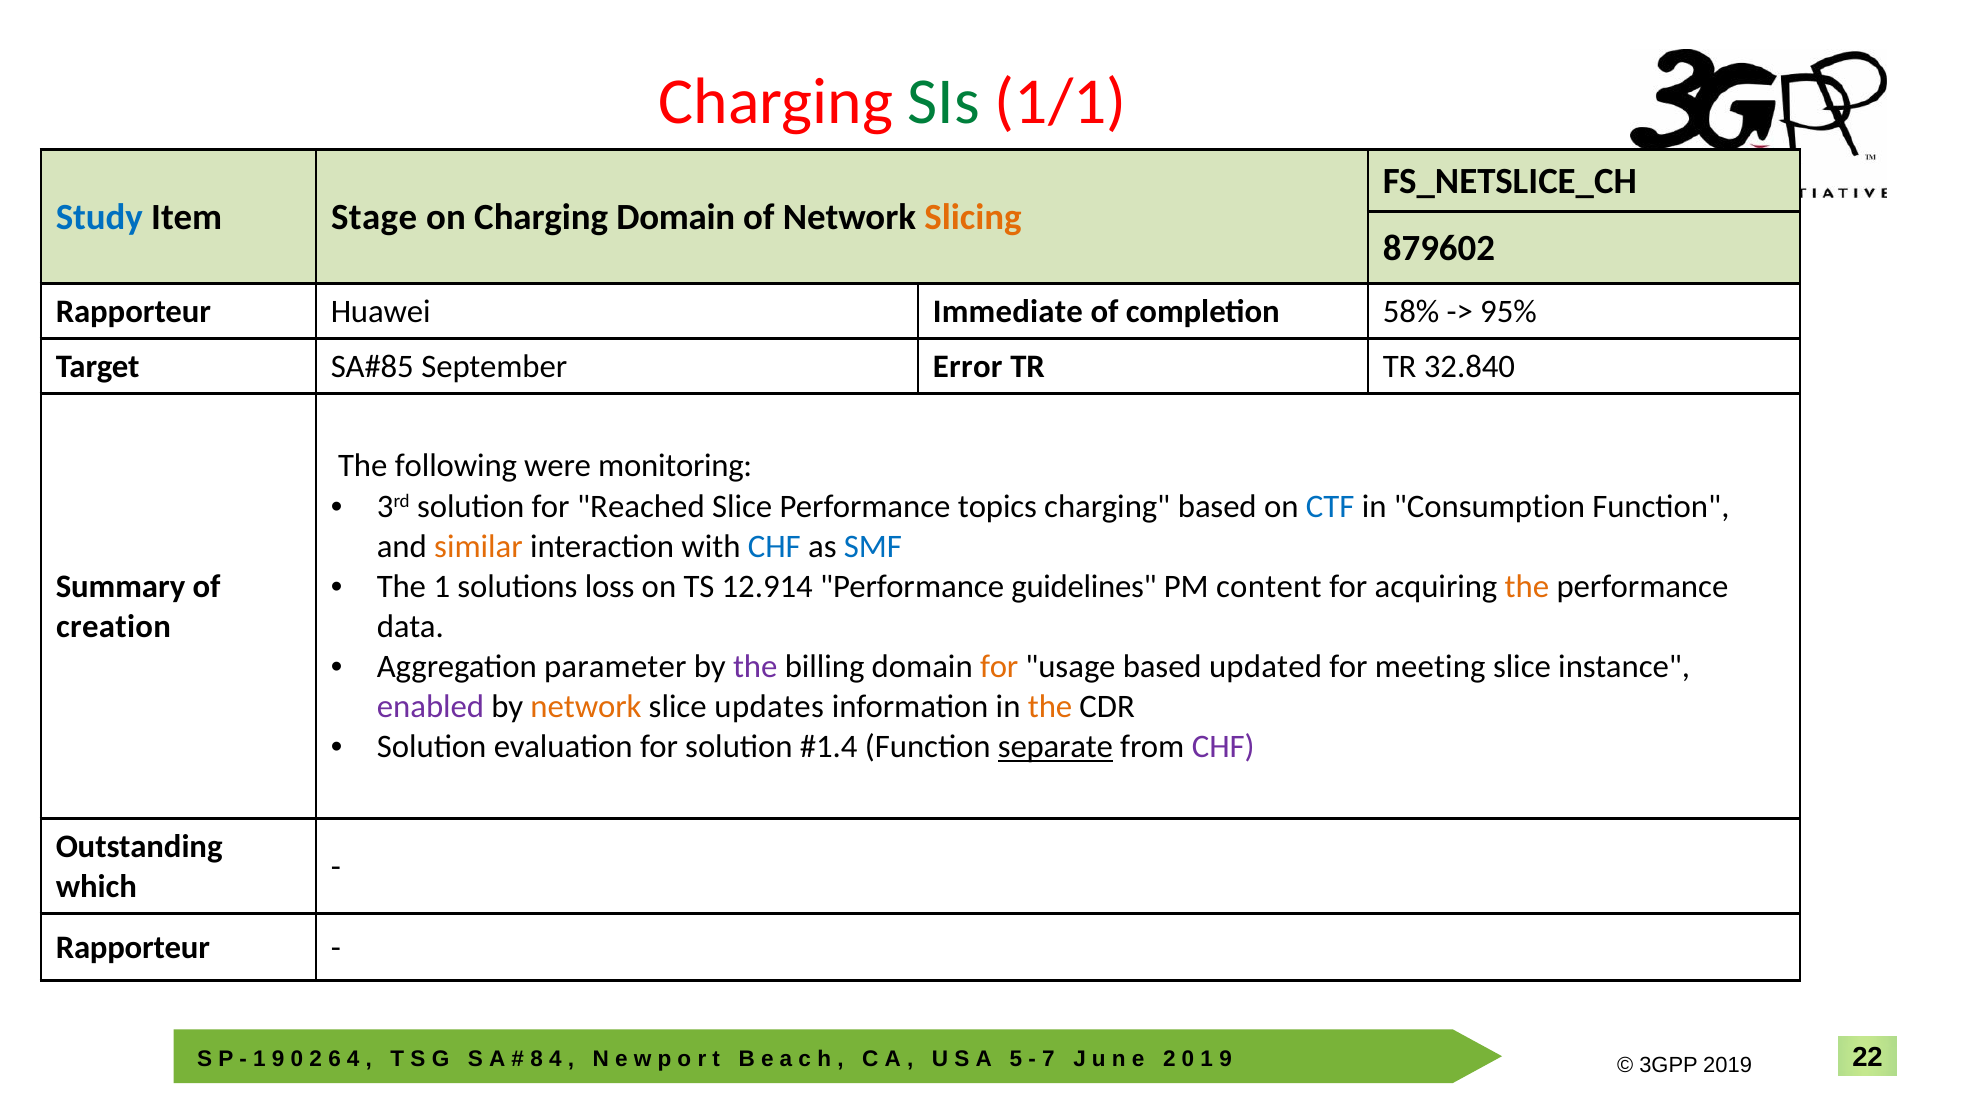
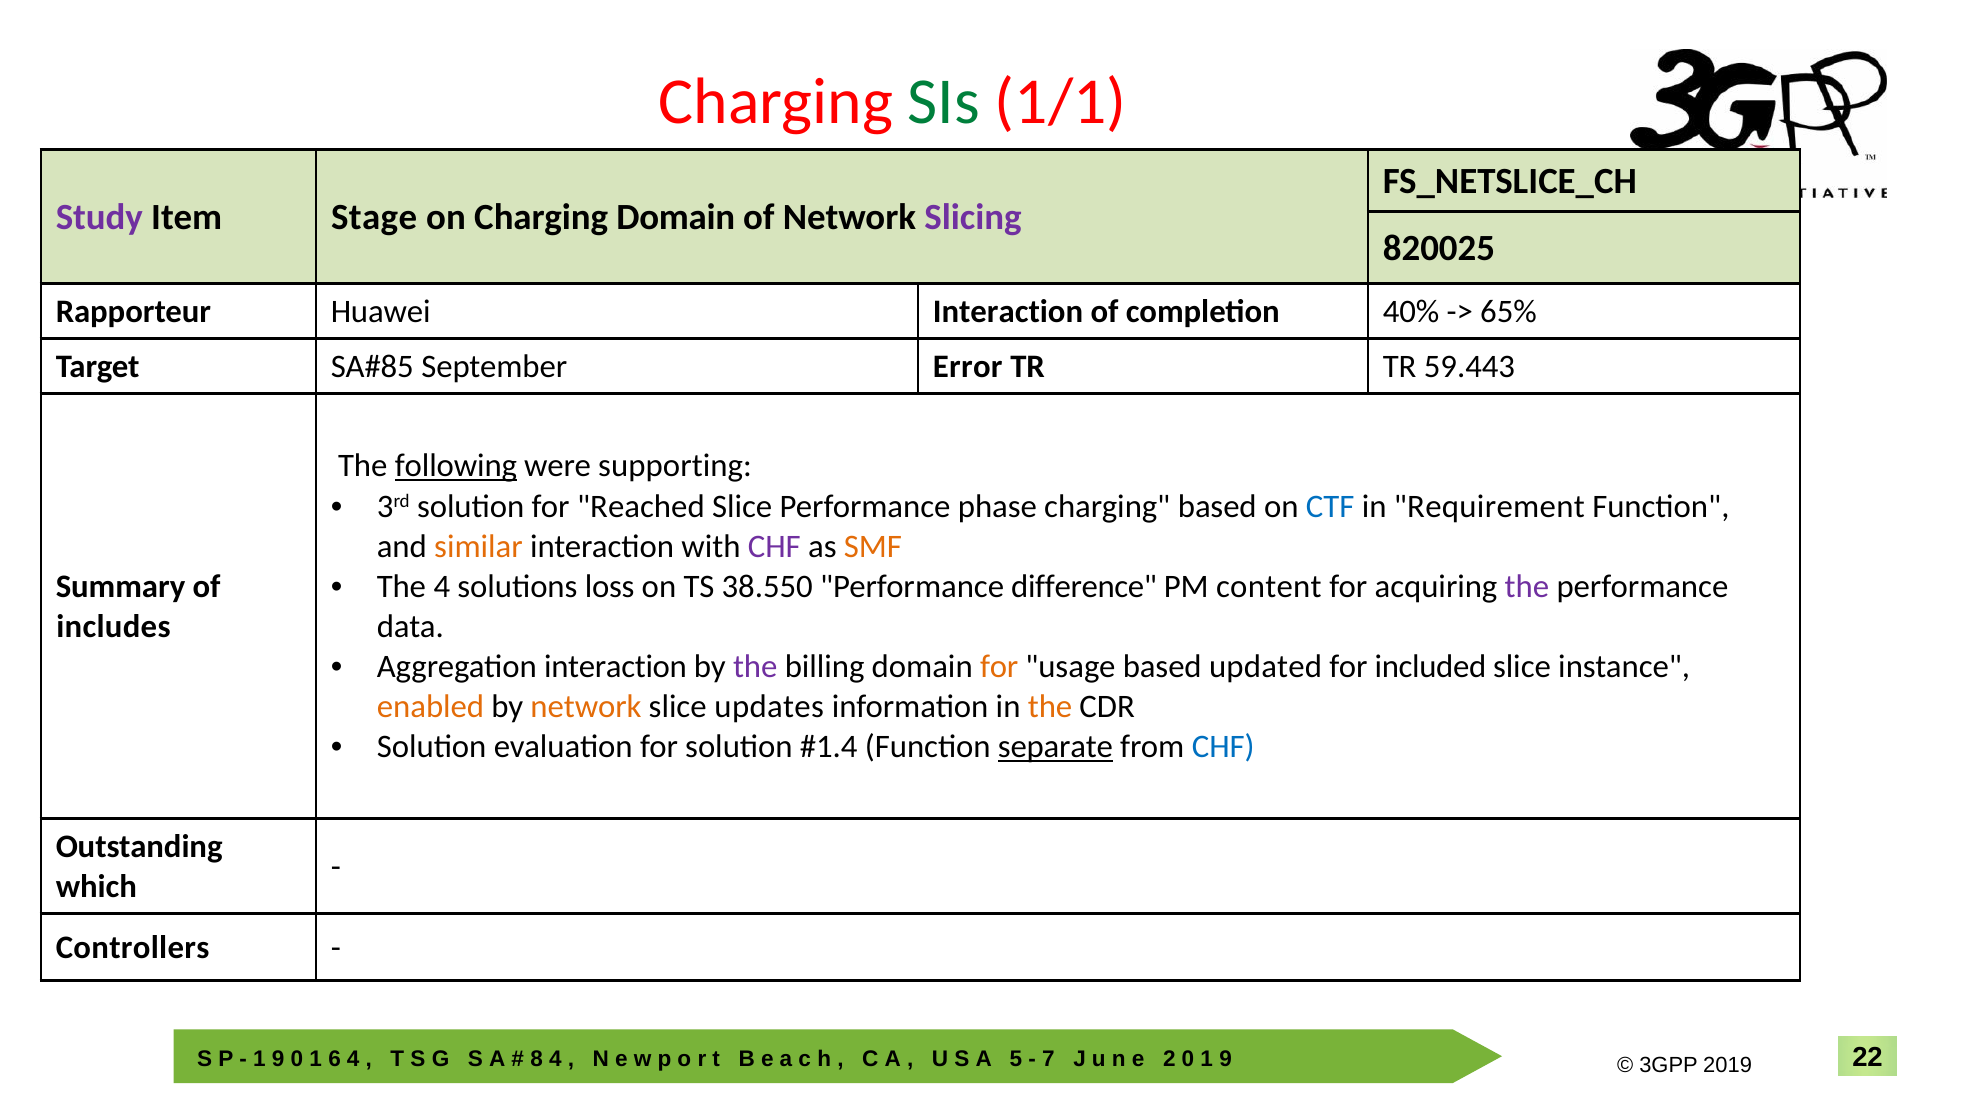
Study colour: blue -> purple (99, 217)
Slicing colour: orange -> purple (973, 217)
879602: 879602 -> 820025 (1439, 248)
Huawei Immediate: Immediate -> Interaction (1008, 312)
58%: 58% -> 40% (1411, 312)
95%: 95% -> 65% (1508, 312)
32.840: 32.840 -> 59.443 (1469, 367)
following underline: none -> present (456, 466)
monitoring: monitoring -> supporting (675, 466)
topics: topics -> phase (997, 506)
Consumption: Consumption -> Requirement (1489, 506)
CHF colour: blue -> purple (774, 547)
SMF colour: blue -> orange (873, 547)
The 1: 1 -> 4 (442, 587)
12.914: 12.914 -> 38.550 (767, 587)
guidelines: guidelines -> difference (1084, 587)
the colour: orange -> purple (1527, 587)
creation: creation -> includes (113, 627)
Aggregation parameter: parameter -> interaction (615, 667)
meeting: meeting -> included (1430, 667)
enabled colour: purple -> orange (431, 707)
CHF colour: purple -> blue (1223, 747)
Rapporteur: Rapporteur -> Controllers (133, 948)
2: 2 -> 1 (316, 1060)
